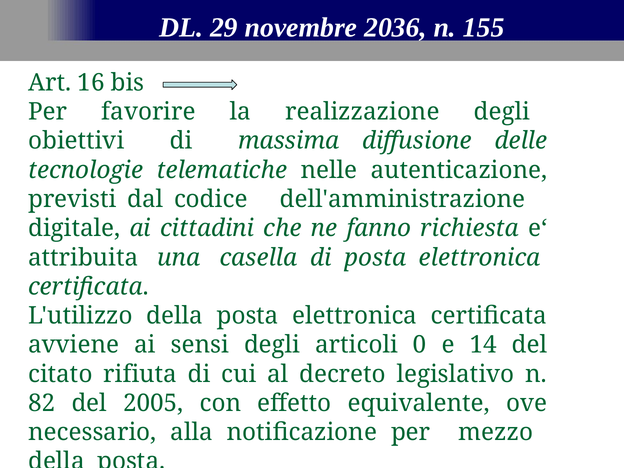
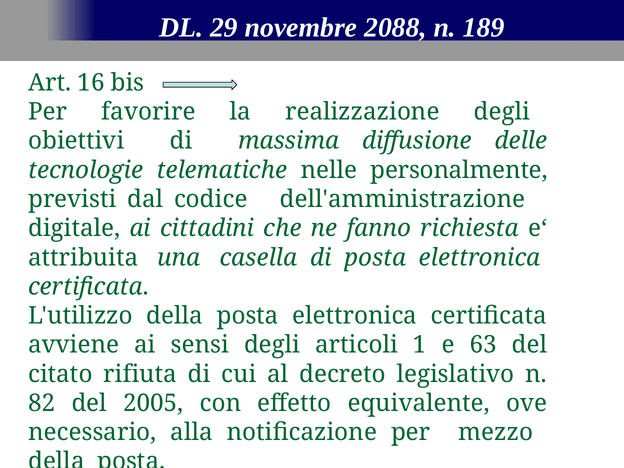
2036: 2036 -> 2088 (395, 28)
155: 155 -> 189 (484, 28)
autenticazione: autenticazione -> personalmente (459, 170)
0: 0 -> 1 (420, 345)
14: 14 -> 63 (483, 345)
